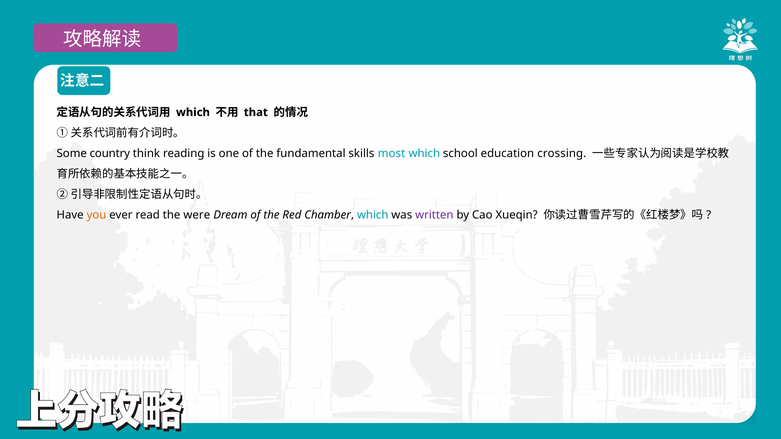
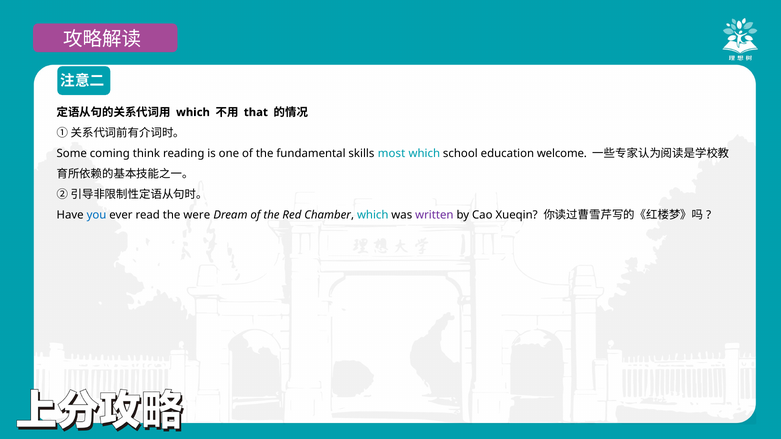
country: country -> coming (110, 153)
crossing: crossing -> welcome (562, 153)
you colour: orange -> blue (97, 215)
